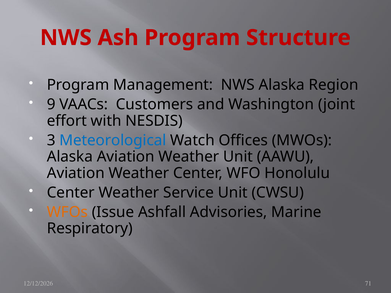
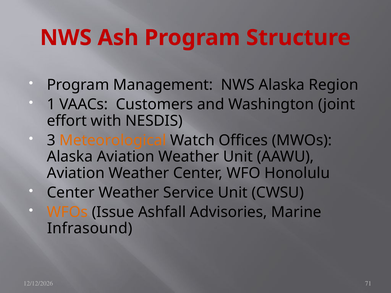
9: 9 -> 1 (51, 104)
Meteorological colour: blue -> orange (113, 140)
Respiratory: Respiratory -> Infrasound (90, 229)
